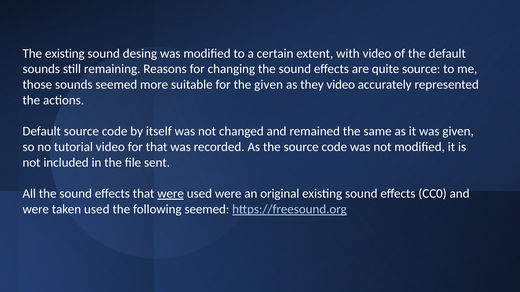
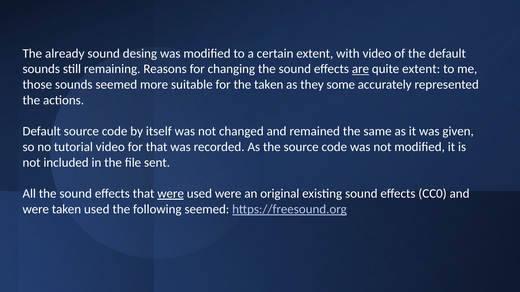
The existing: existing -> already (65, 54)
are underline: none -> present (360, 69)
quite source: source -> extent (421, 69)
the given: given -> taken (269, 85)
they video: video -> some (341, 85)
